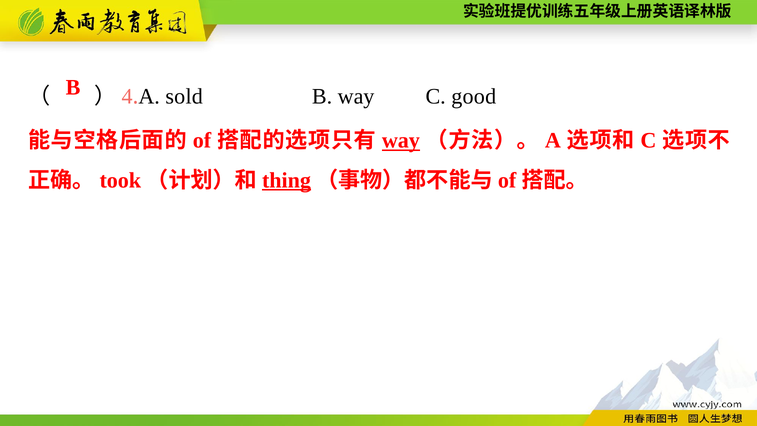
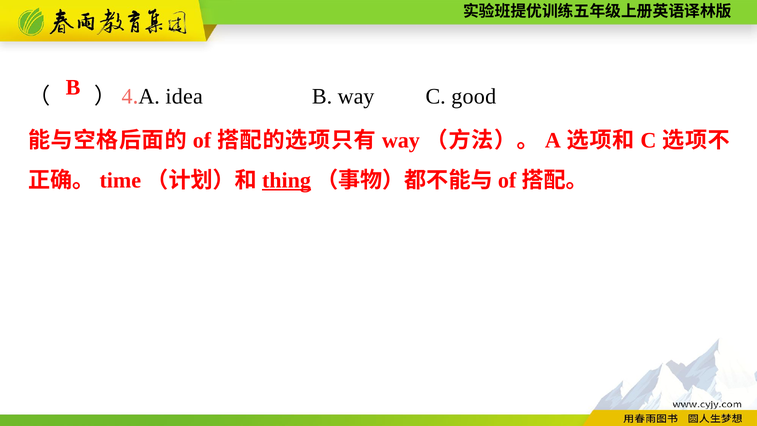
sold: sold -> idea (184, 96)
way underline: present -> none (401, 141)
took: took -> time (120, 180)
